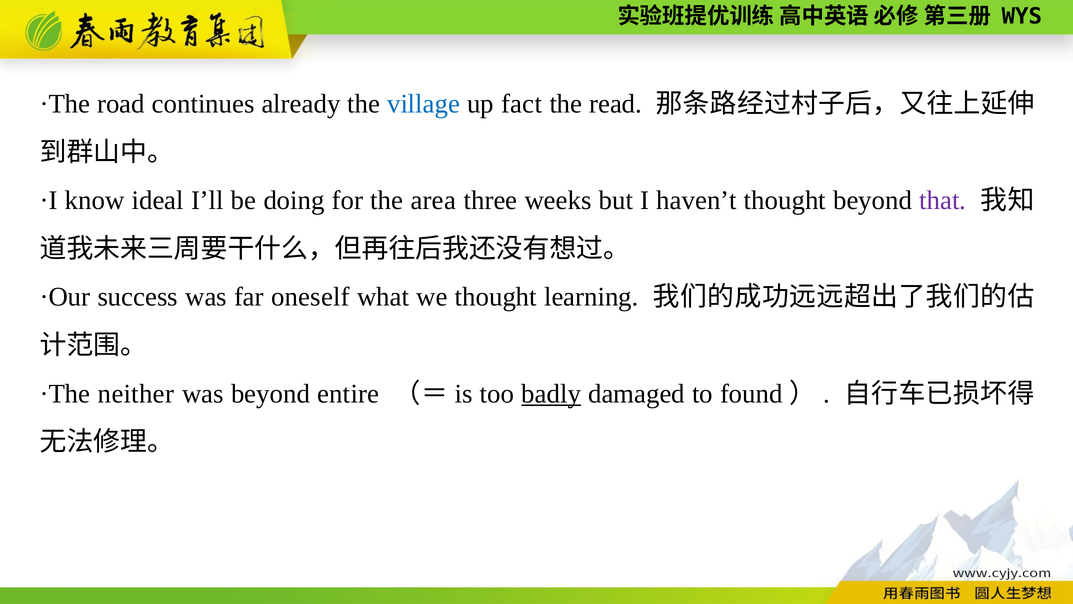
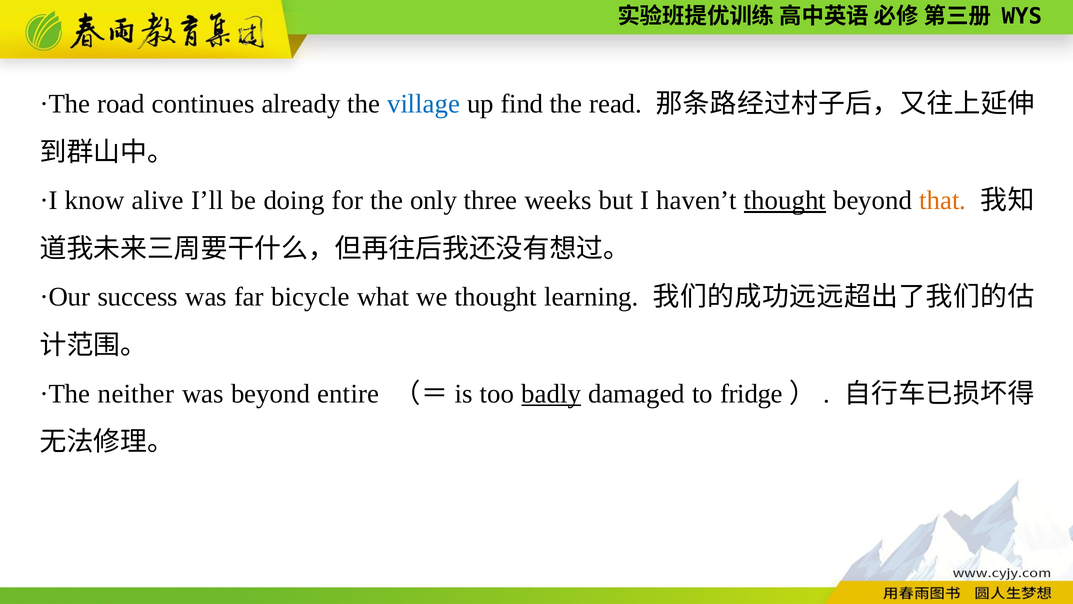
fact: fact -> find (522, 104)
ideal: ideal -> alive (158, 200)
area: area -> only (434, 200)
thought underline: none -> present (785, 200)
that colour: purple -> orange (943, 200)
oneself: oneself -> bicycle (310, 297)
found: found -> fridge (751, 394)
